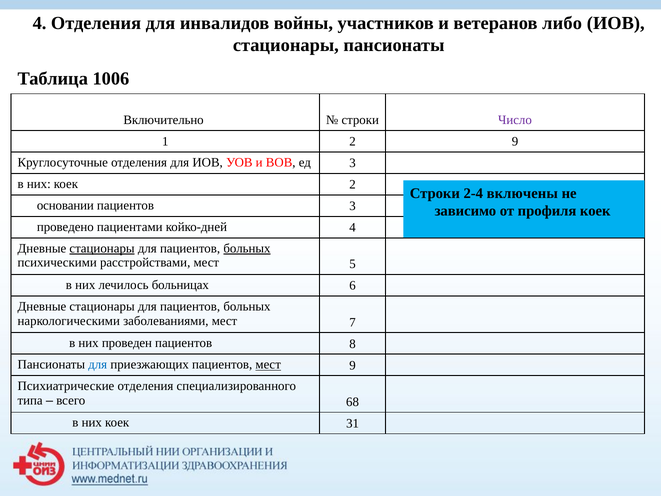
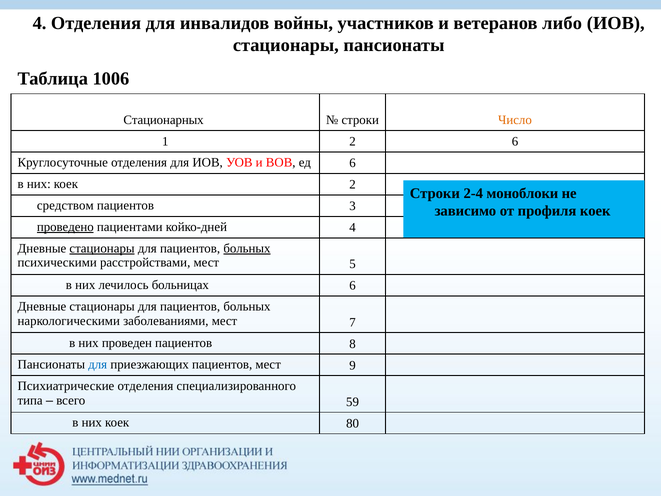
Включительно: Включительно -> Стационарных (164, 120)
Число colour: purple -> orange (515, 120)
2 9: 9 -> 6 (515, 142)
ед 3: 3 -> 6 (353, 163)
включены: включены -> моноблоки (522, 193)
основании: основании -> средством (65, 205)
проведено underline: none -> present (65, 227)
мест underline: present -> none (268, 364)
68: 68 -> 59 (353, 402)
31: 31 -> 80 (353, 423)
